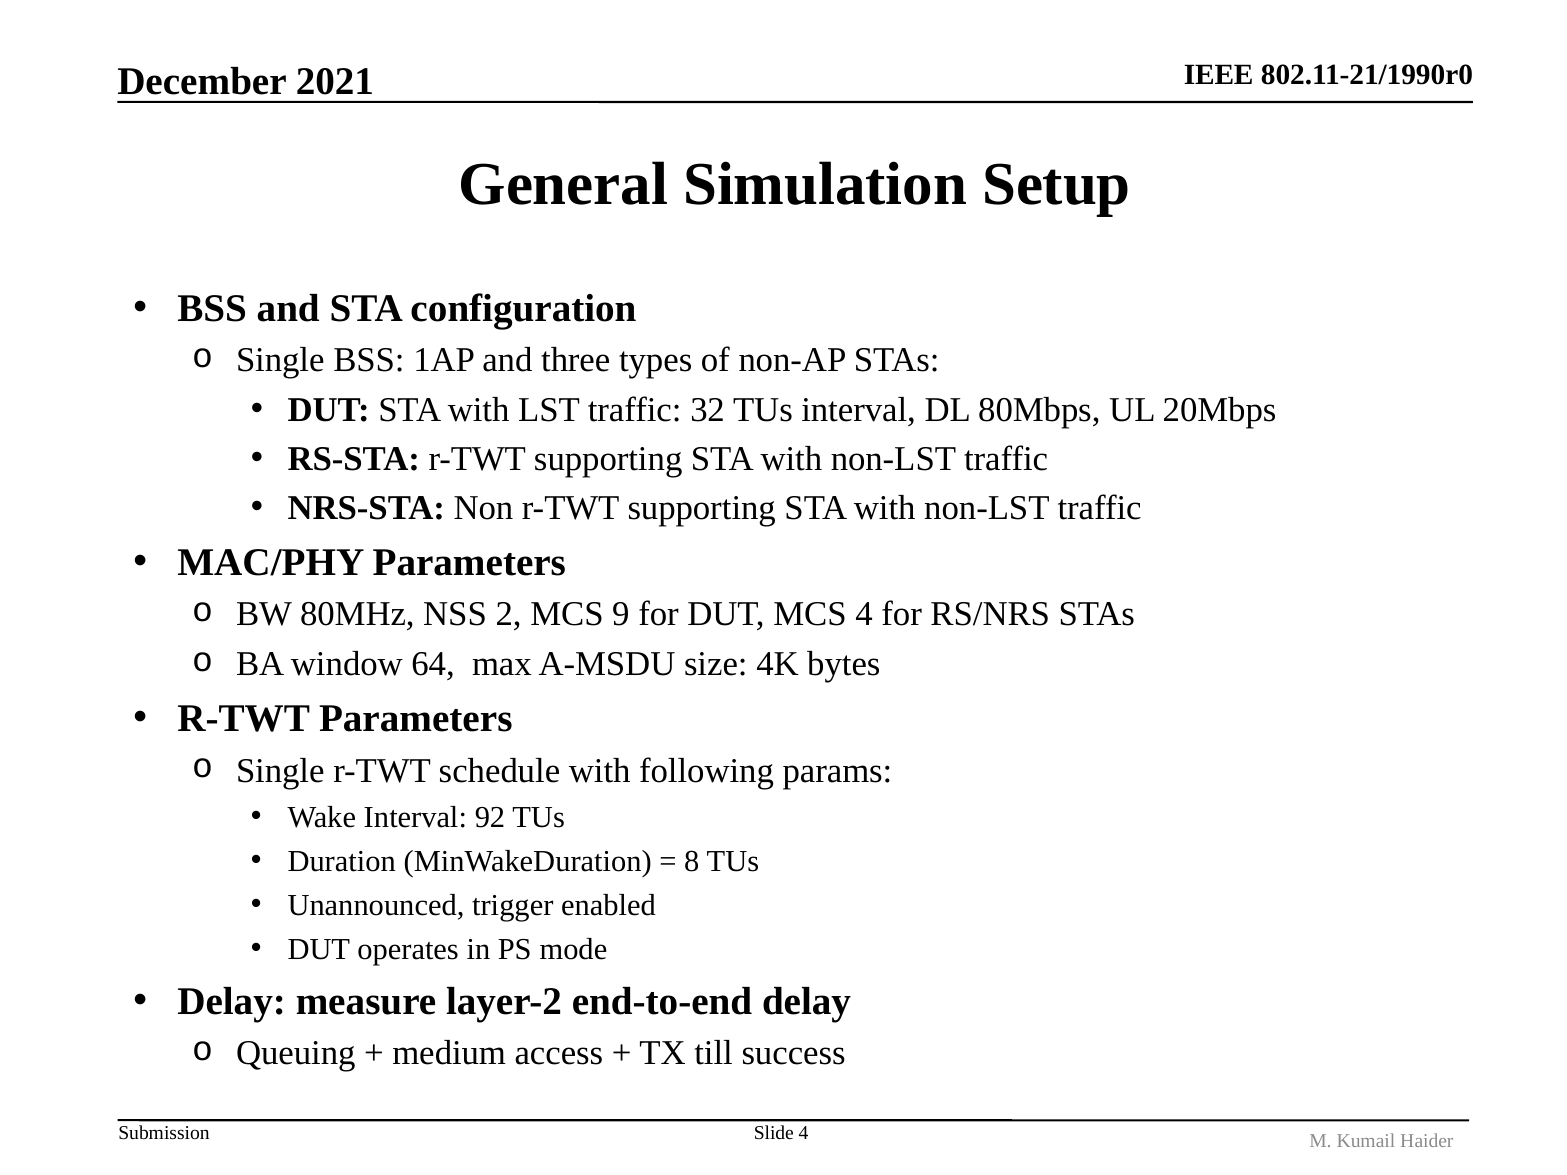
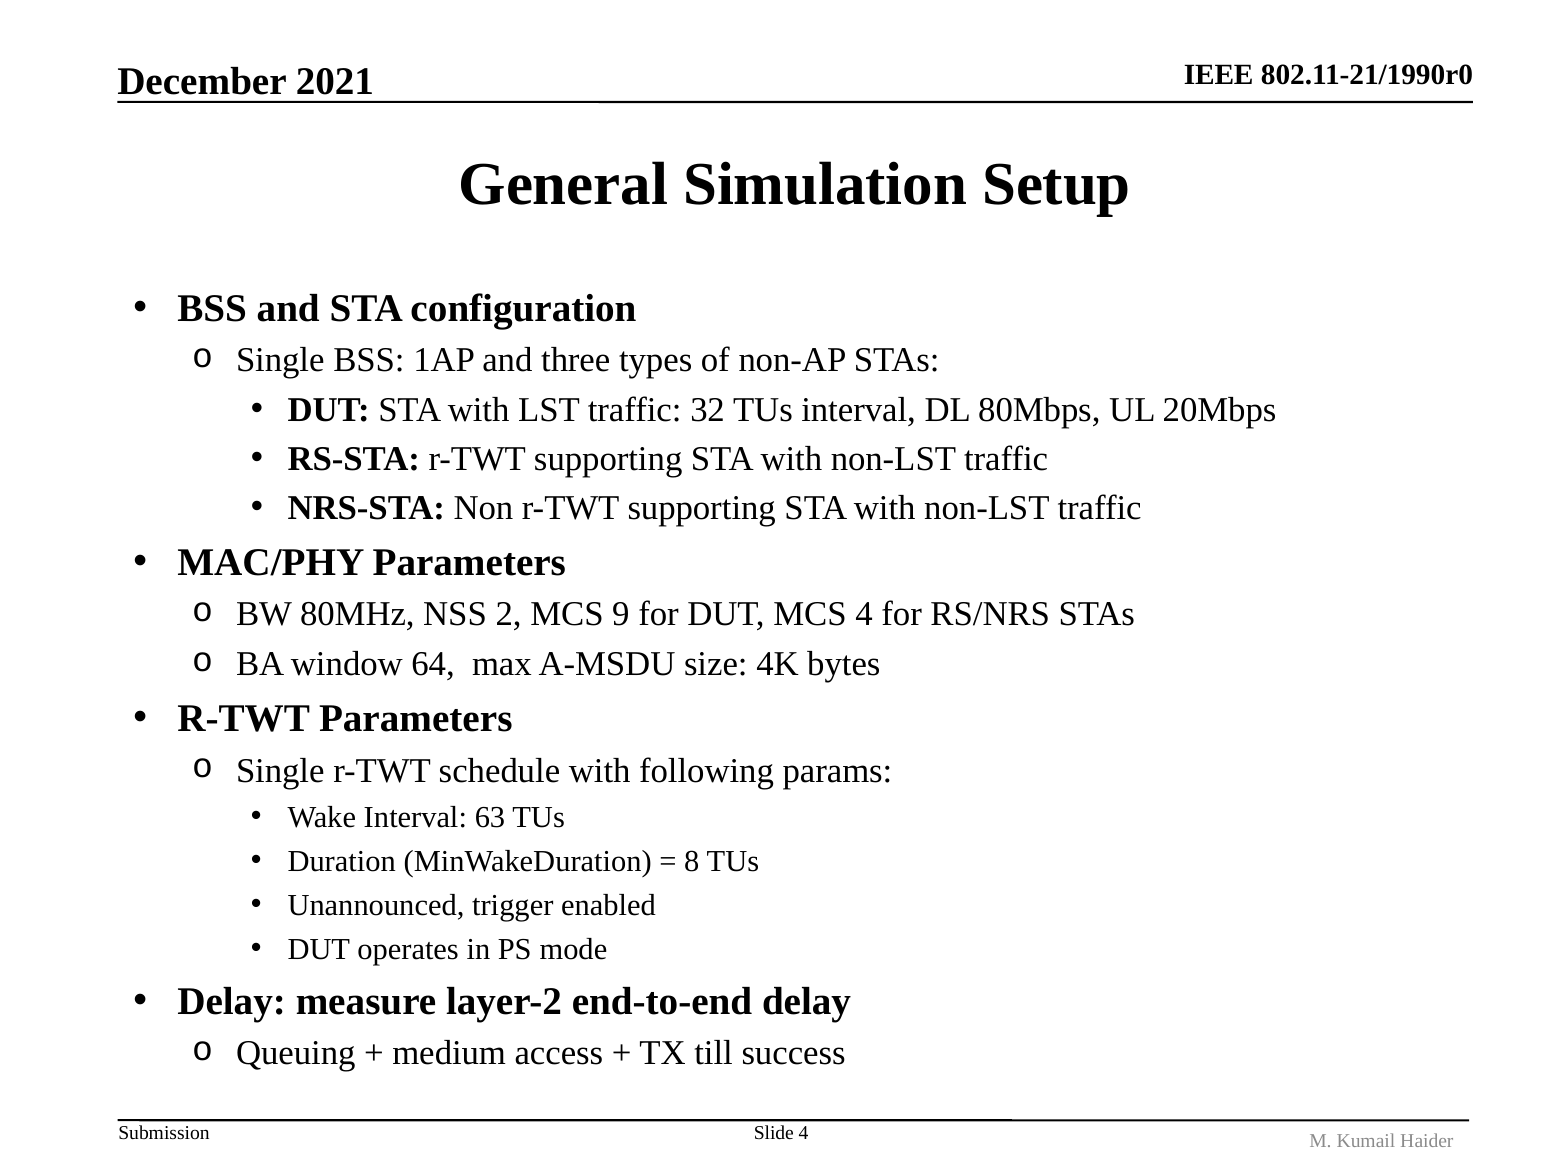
92: 92 -> 63 (490, 817)
